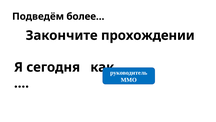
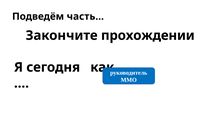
более…: более… -> часть… (85, 16)
